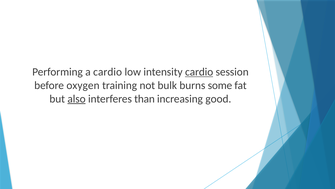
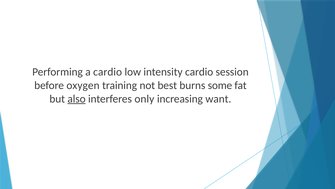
cardio underline: present -> none (199, 72)
bulk: bulk -> best (167, 85)
than: than -> only (144, 99)
good: good -> want (218, 99)
